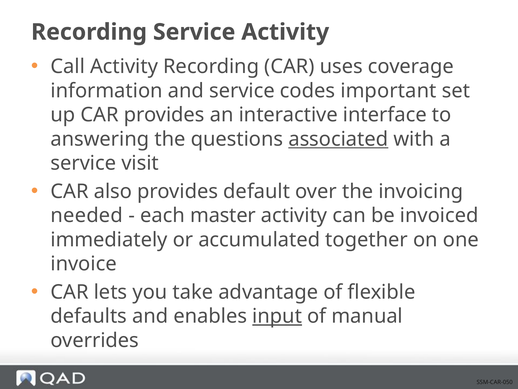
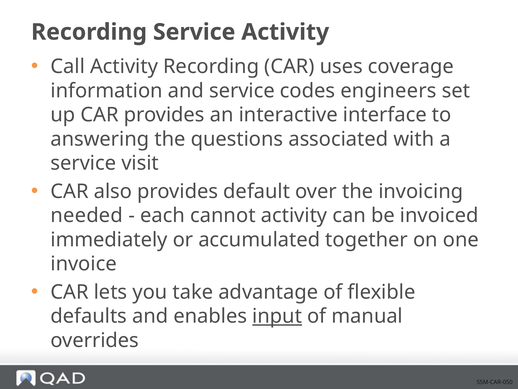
important: important -> engineers (388, 91)
associated underline: present -> none (338, 139)
master: master -> cannot (223, 215)
